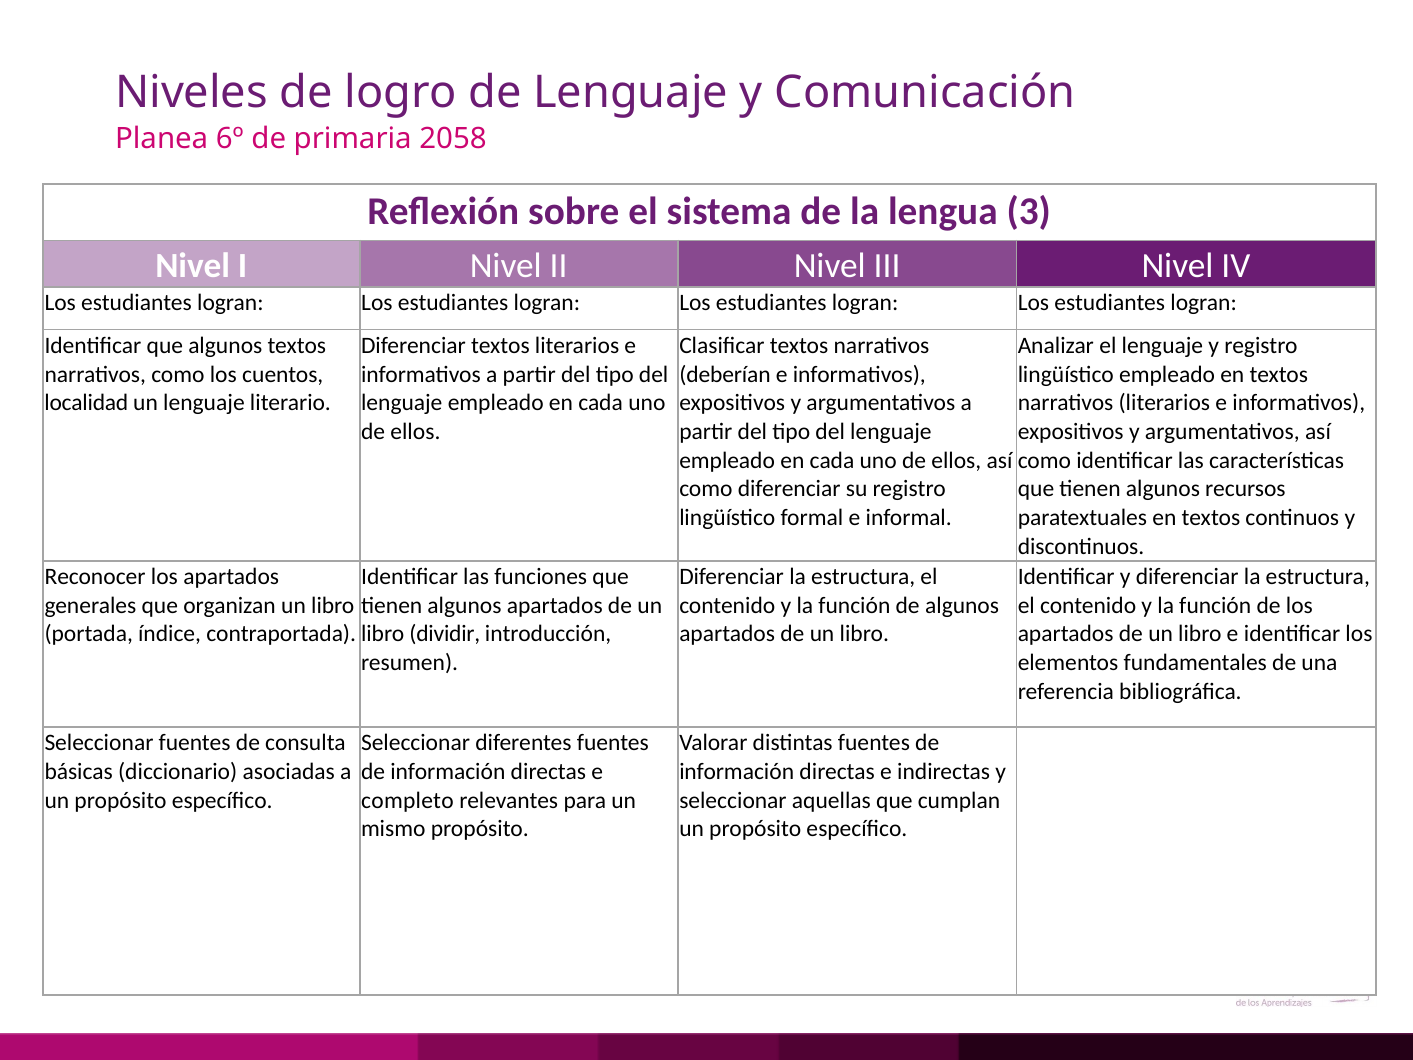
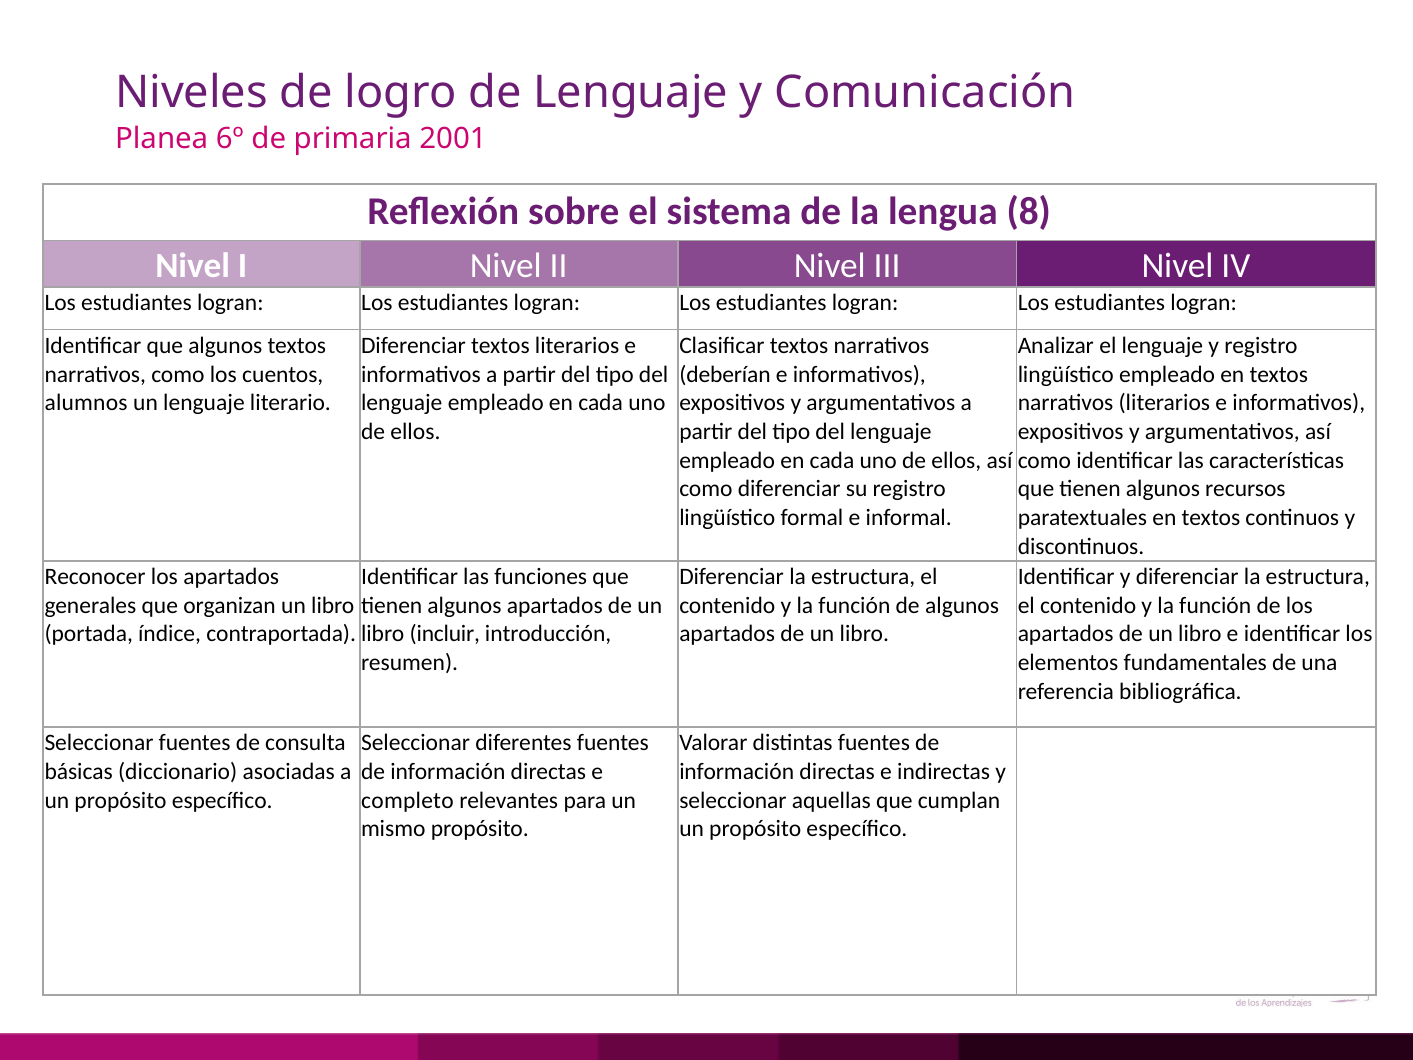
2058: 2058 -> 2001 (453, 139)
3: 3 -> 8 (1029, 212)
localidad: localidad -> alumnos (86, 403)
dividir: dividir -> incluir (445, 634)
